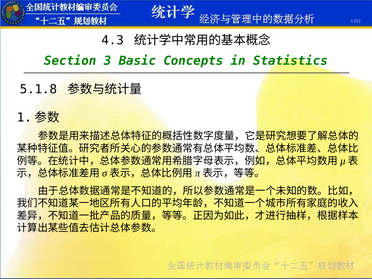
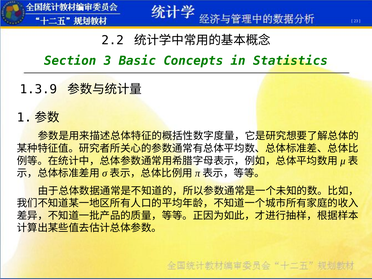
4.3: 4.3 -> 2.2 (113, 40)
5.1.8: 5.1.8 -> 1.3.9 (38, 89)
